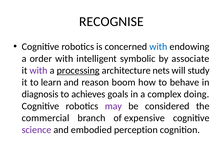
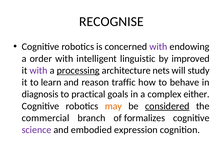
with colour: blue -> purple (158, 47)
symbolic: symbolic -> linguistic (138, 59)
associate: associate -> improved (191, 59)
boom: boom -> traffic (124, 82)
achieves: achieves -> practical (88, 94)
doing: doing -> either (197, 94)
may colour: purple -> orange (113, 106)
considered underline: none -> present (167, 106)
expensive: expensive -> formalizes (145, 118)
perception: perception -> expression (136, 130)
